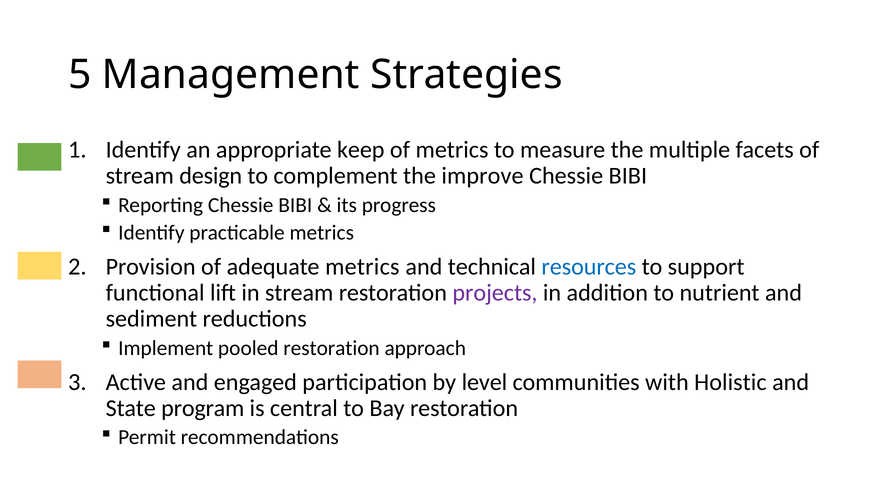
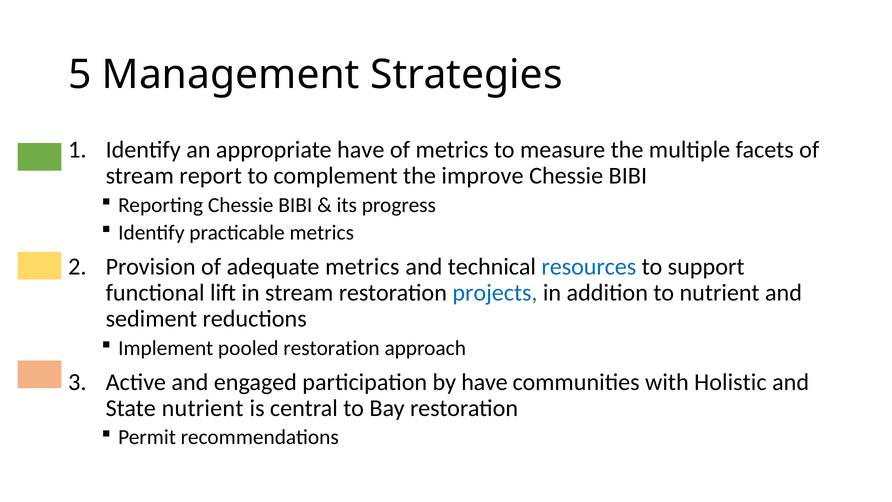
appropriate keep: keep -> have (361, 150)
design: design -> report (211, 176)
projects colour: purple -> blue (495, 293)
by level: level -> have (484, 382)
State program: program -> nutrient (203, 408)
